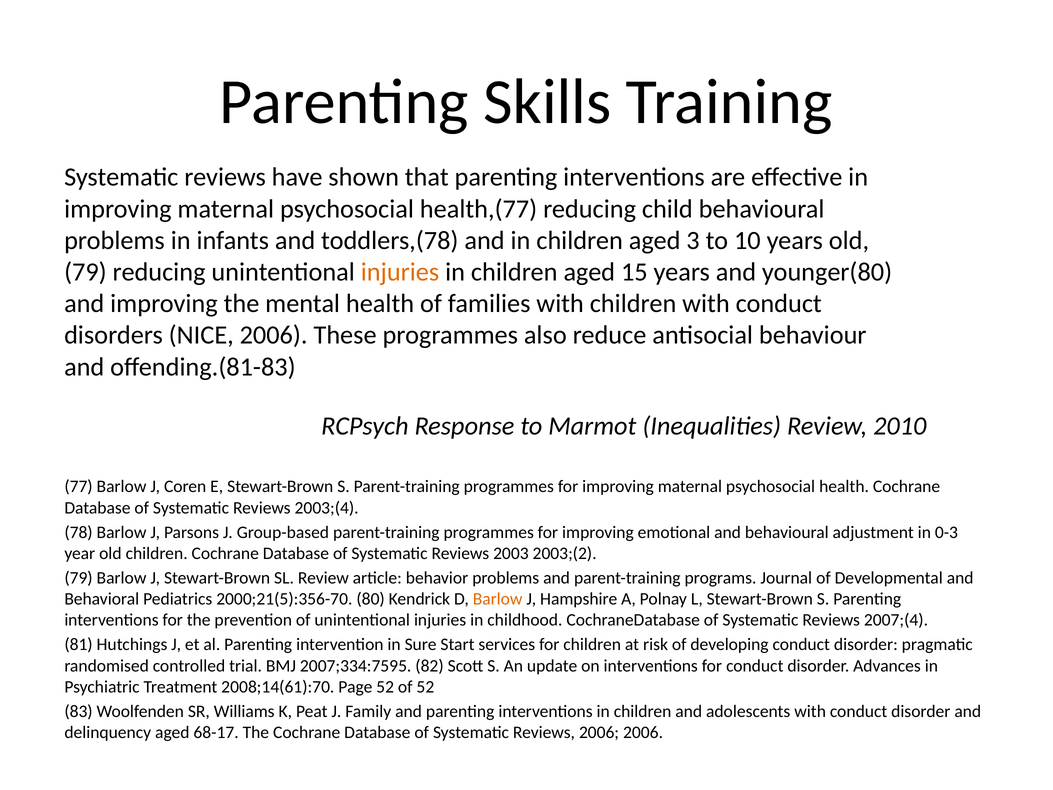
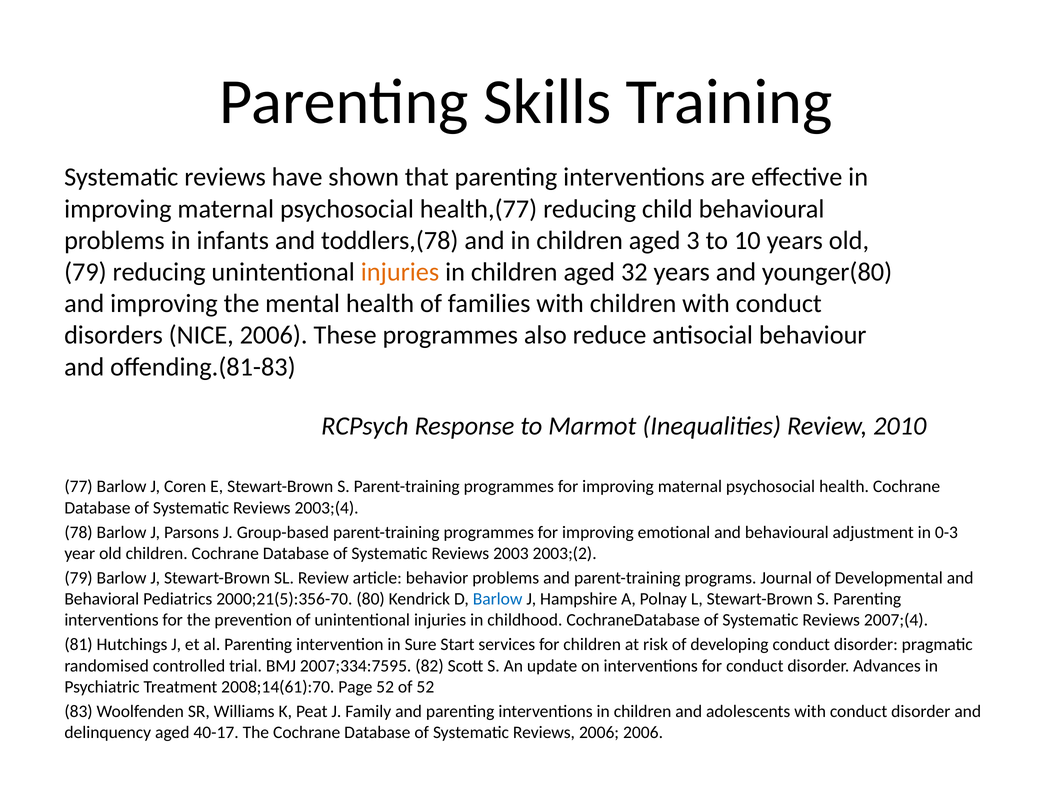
15: 15 -> 32 (634, 272)
Barlow colour: orange -> blue (498, 599)
68-17: 68-17 -> 40-17 (216, 732)
